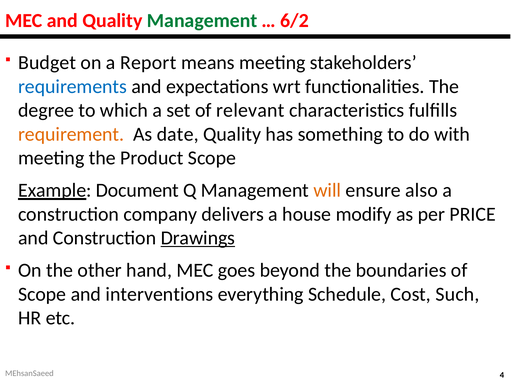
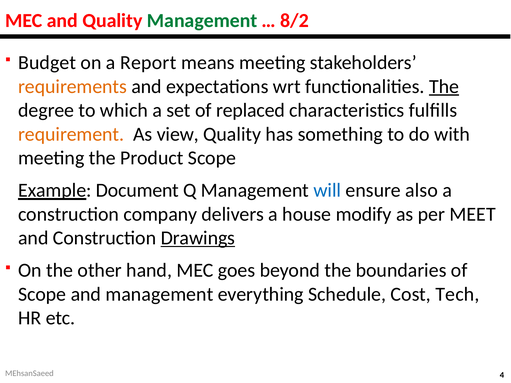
6/2: 6/2 -> 8/2 (295, 21)
requirements colour: blue -> orange (73, 87)
The underline: none -> present (444, 87)
relevant: relevant -> replaced (250, 110)
date: date -> view (178, 134)
will colour: orange -> blue (327, 190)
PRICE: PRICE -> MEET (473, 214)
and interventions: interventions -> management (159, 294)
Such: Such -> Tech (457, 294)
